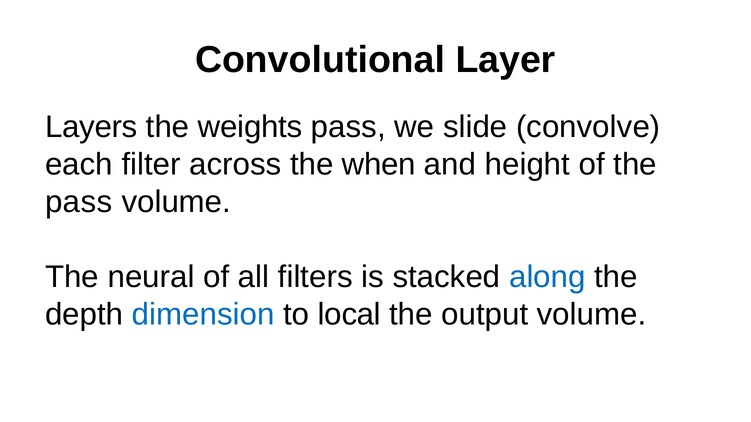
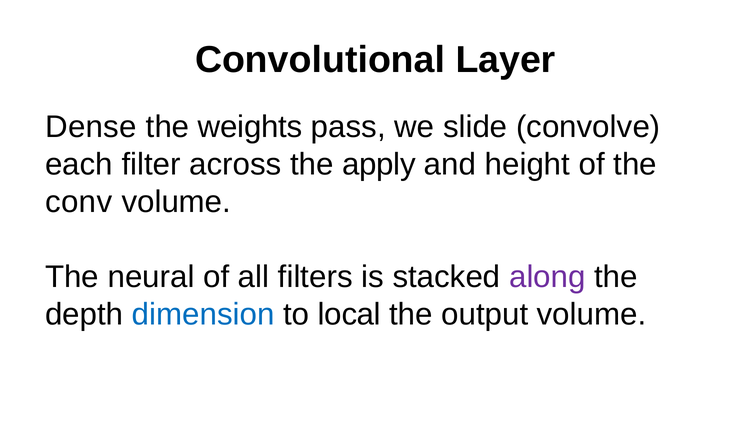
Layers: Layers -> Dense (91, 127)
when: when -> apply (379, 165)
pass: pass -> conv (79, 202)
along colour: blue -> purple (547, 277)
